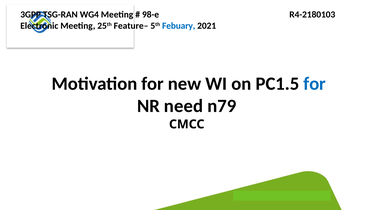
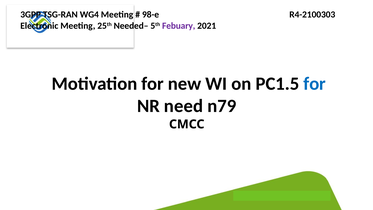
R4-2180103: R4-2180103 -> R4-2100303 (312, 15)
Feature–: Feature– -> Needed– (131, 26)
Febuary colour: blue -> purple (179, 26)
